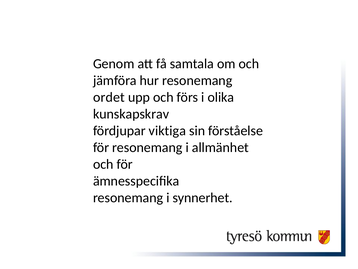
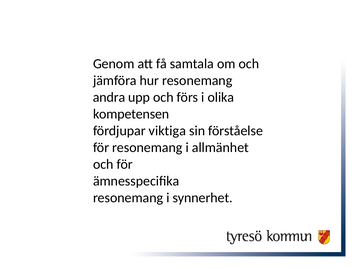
ordet: ordet -> andra (109, 97)
kunskapskrav: kunskapskrav -> kompetensen (131, 114)
